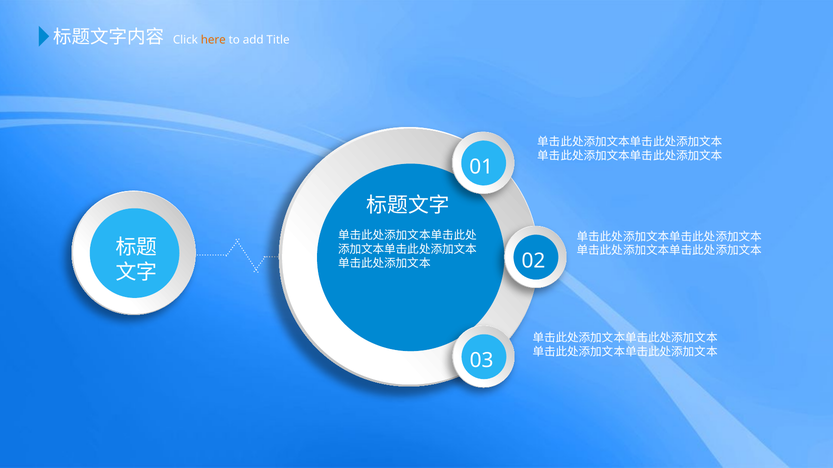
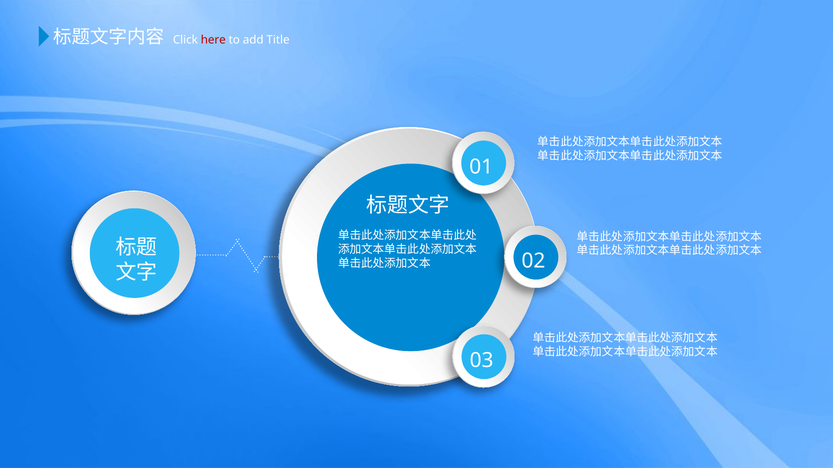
here colour: orange -> red (213, 40)
